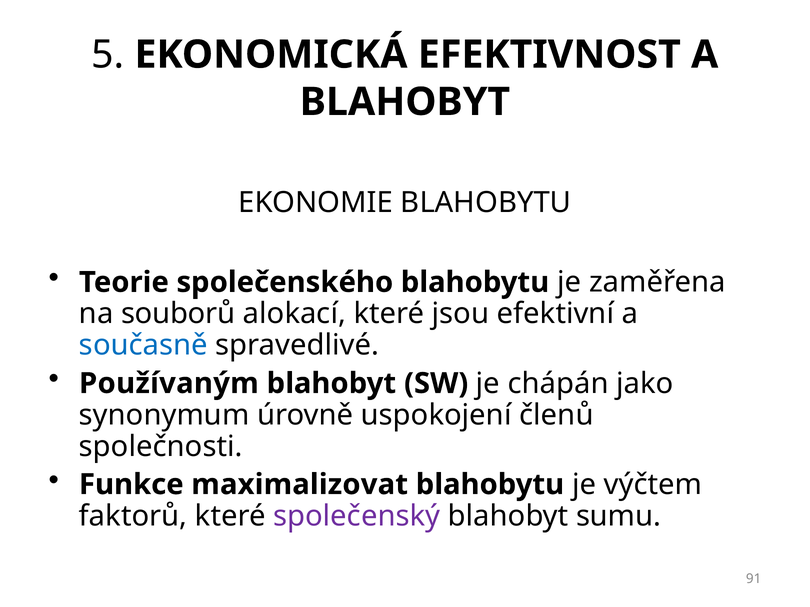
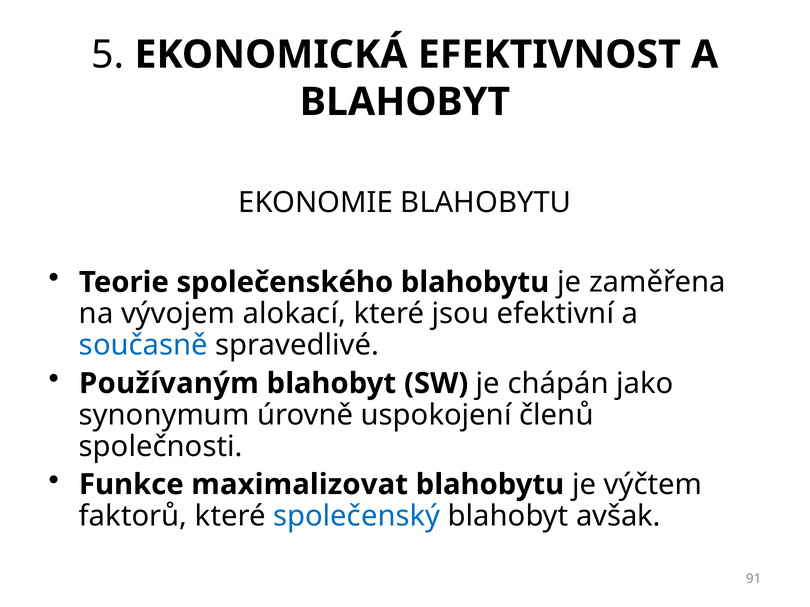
souborů: souborů -> vývojem (178, 314)
společenský colour: purple -> blue (357, 516)
sumu: sumu -> avšak (618, 516)
